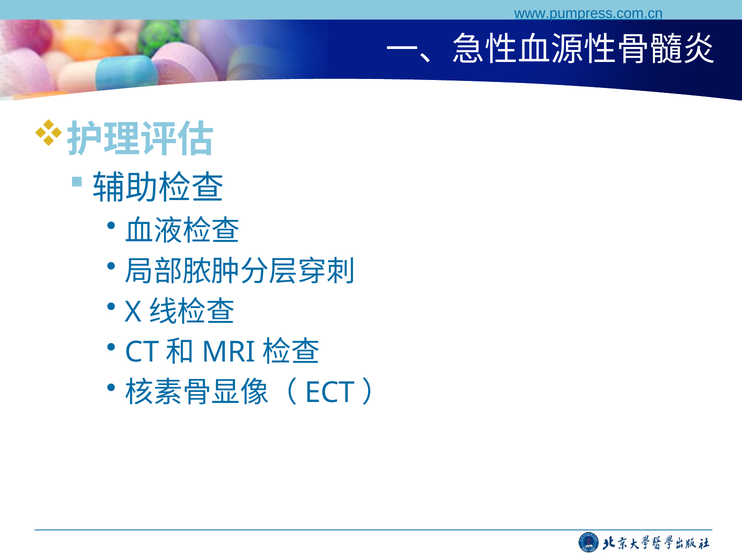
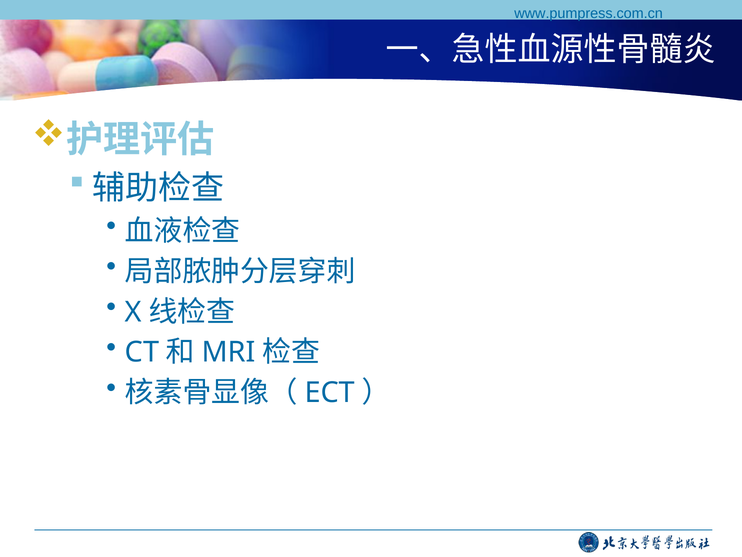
www.pumpress.com.cn underline: present -> none (589, 13)
